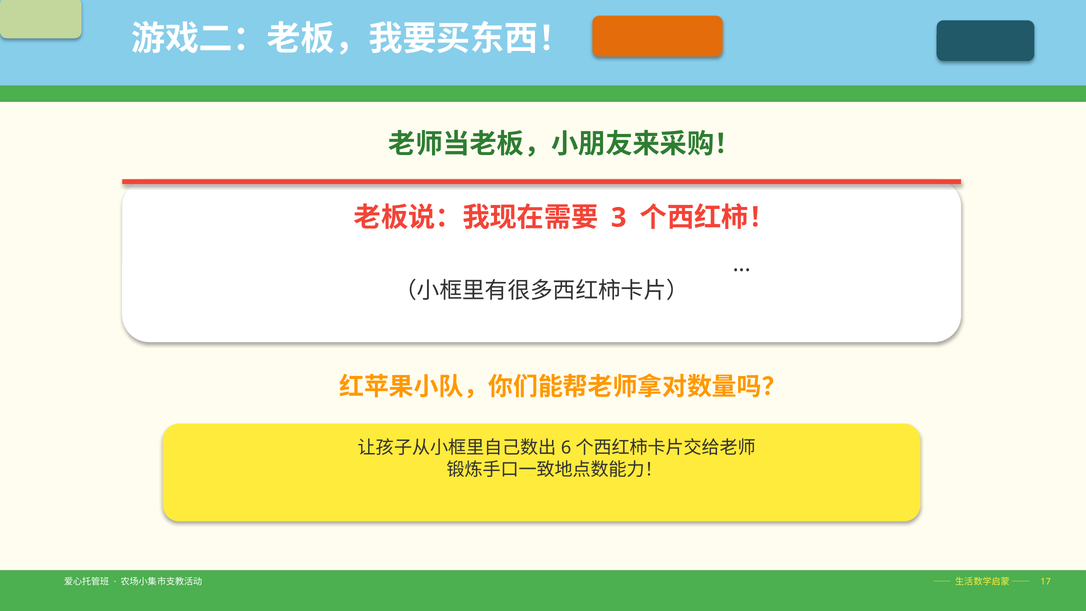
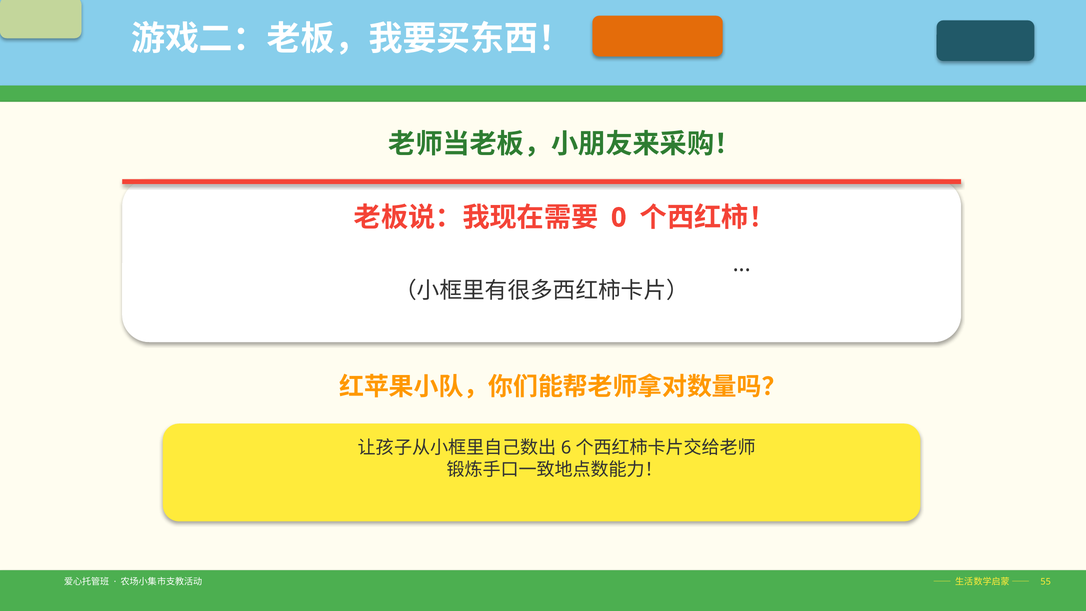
3: 3 -> 0 (619, 218)
17: 17 -> 55 (1046, 582)
